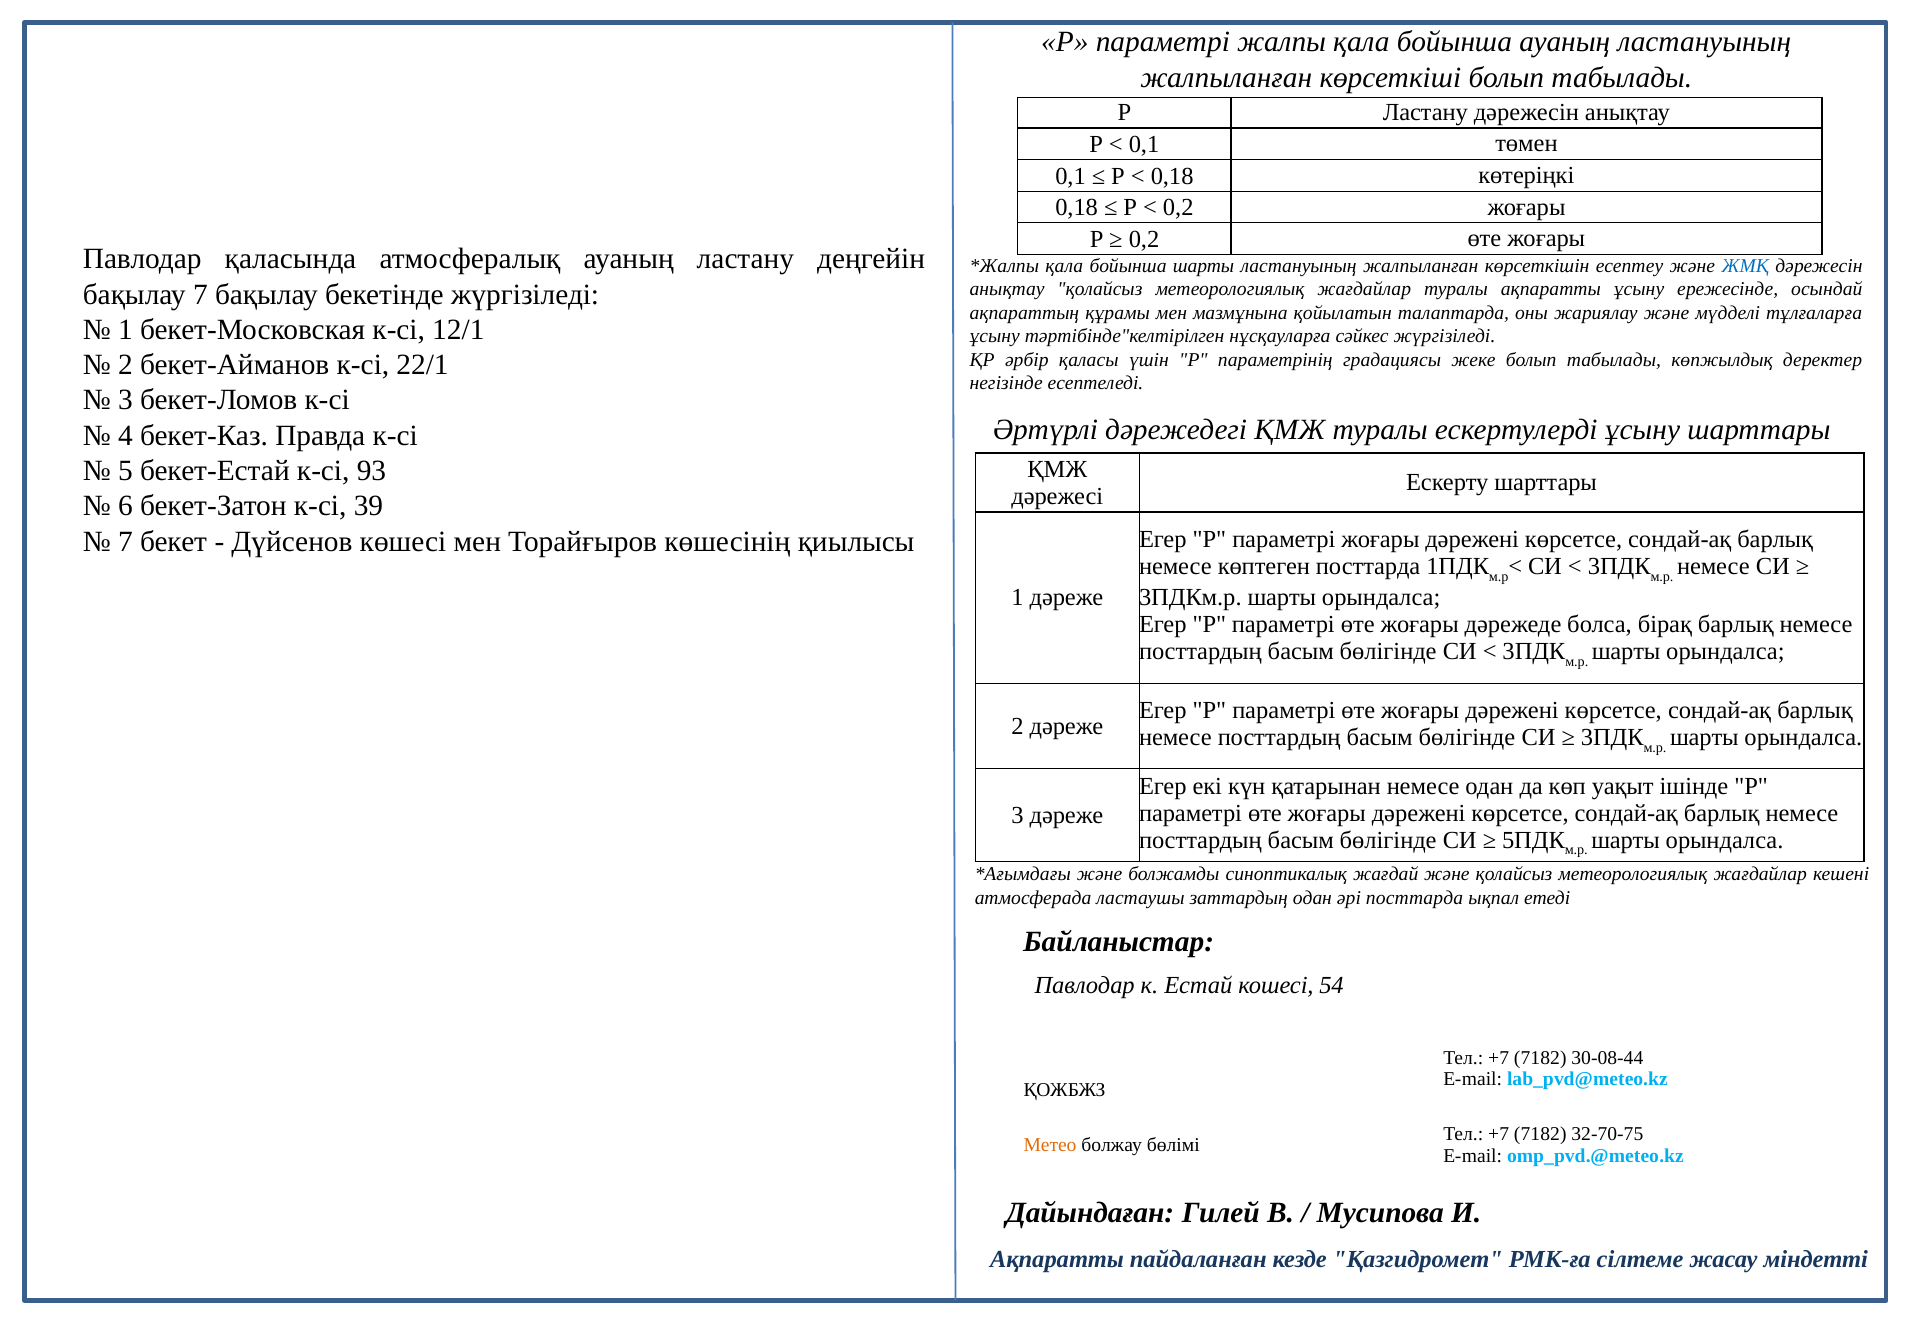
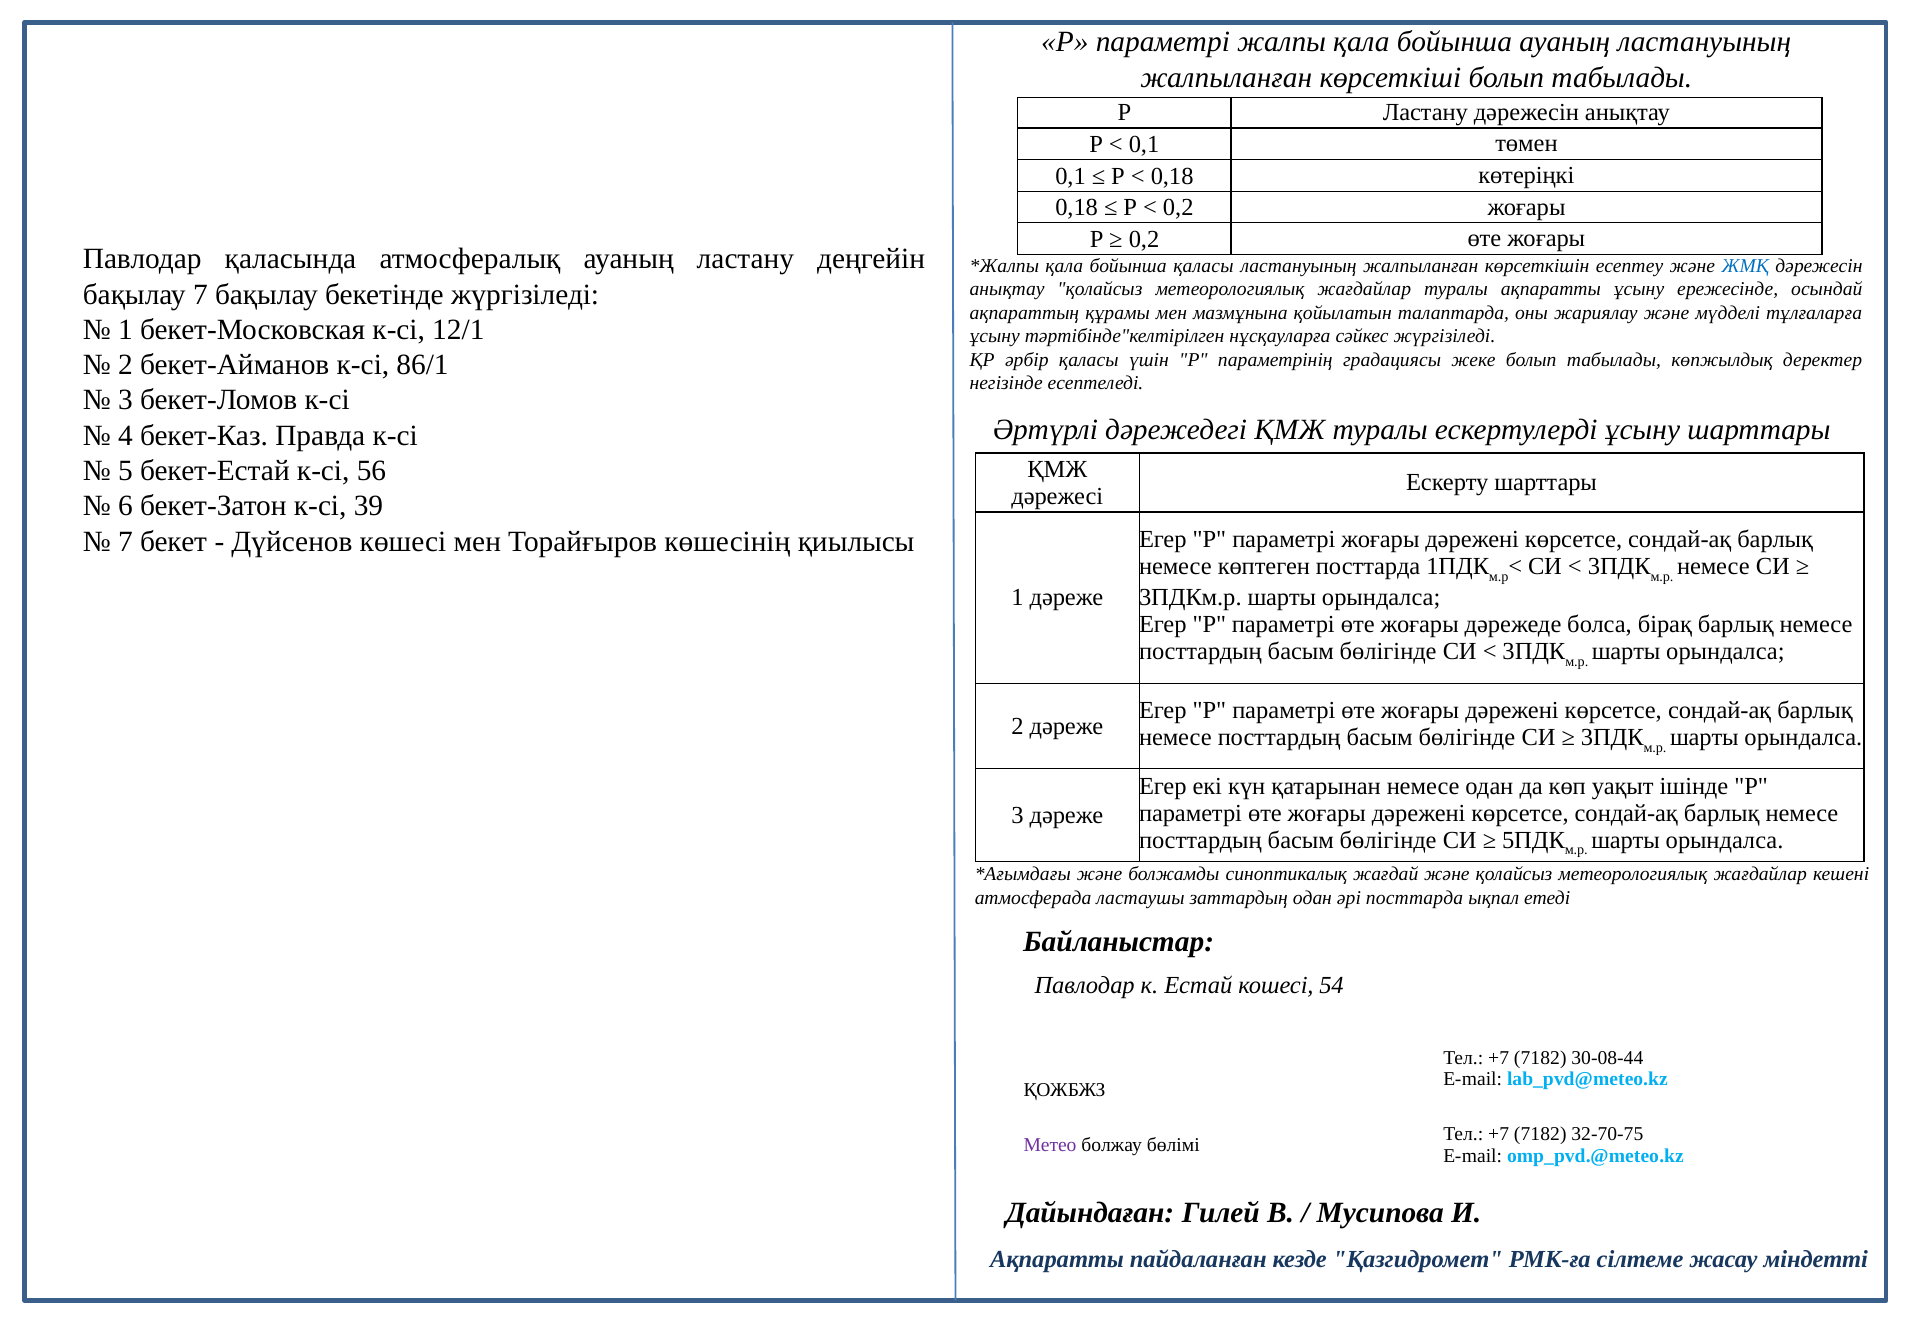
бойынша шарты: шарты -> қаласы (1203, 266)
22/1: 22/1 -> 86/1 (423, 365)
93: 93 -> 56 (371, 471)
Метео colour: orange -> purple (1050, 1145)
